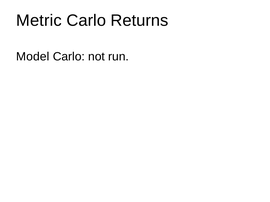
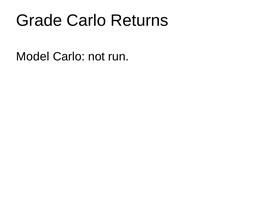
Metric: Metric -> Grade (39, 20)
